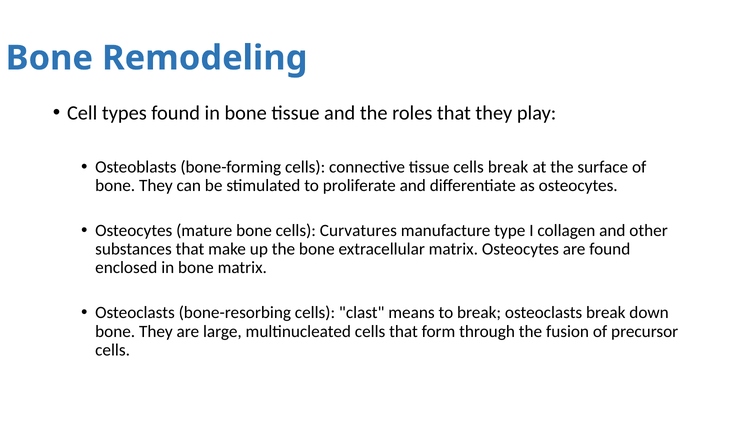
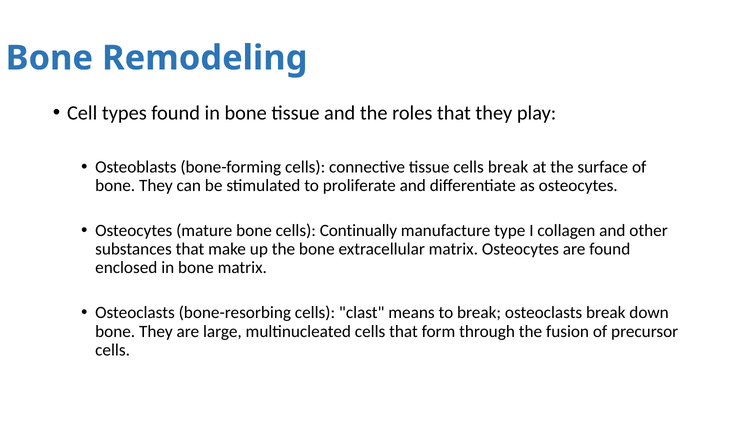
Curvatures: Curvatures -> Continually (358, 230)
